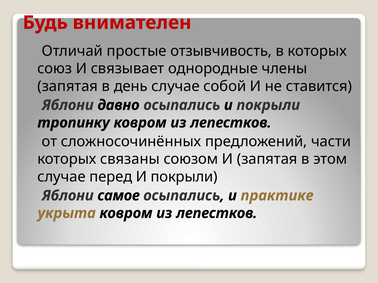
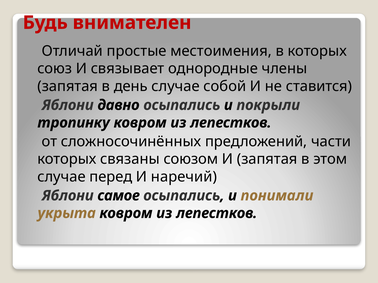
отзывчивость: отзывчивость -> местоимения (221, 51)
перед И покрыли: покрыли -> наречий (184, 177)
практике: практике -> понимали (277, 196)
